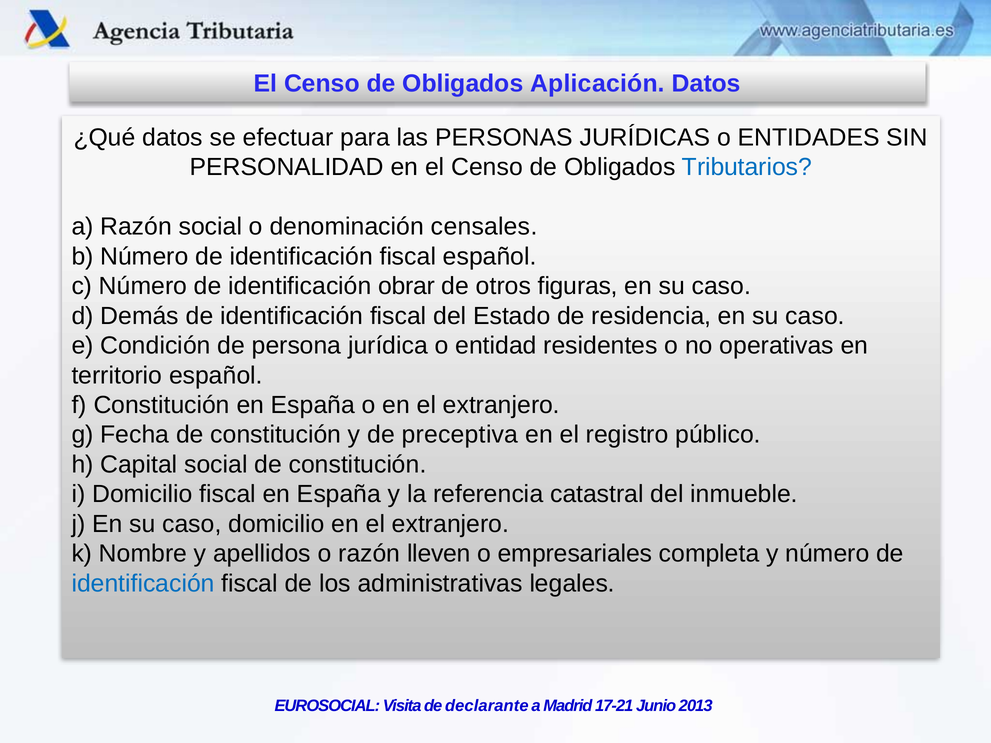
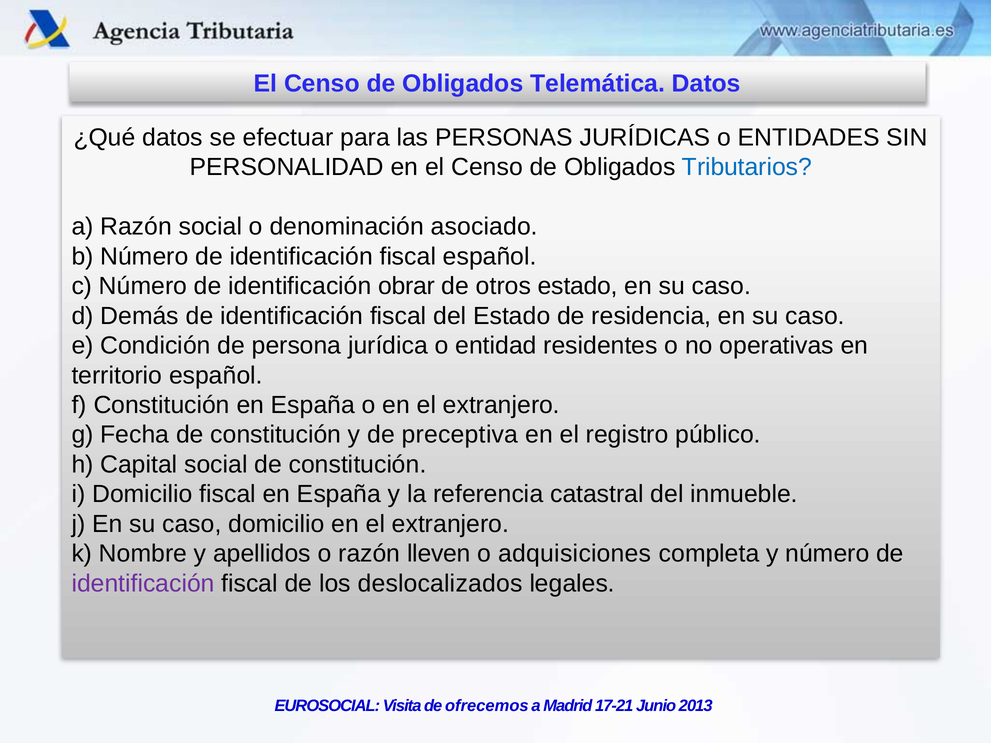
Aplicación: Aplicación -> Telemática (598, 83)
censales: censales -> asociado (484, 227)
otros figuras: figuras -> estado (578, 286)
empresariales: empresariales -> adquisiciones (575, 554)
identificación colour: blue -> purple (143, 584)
administrativas: administrativas -> deslocalizados (440, 584)
declarante: declarante -> ofrecemos (487, 706)
